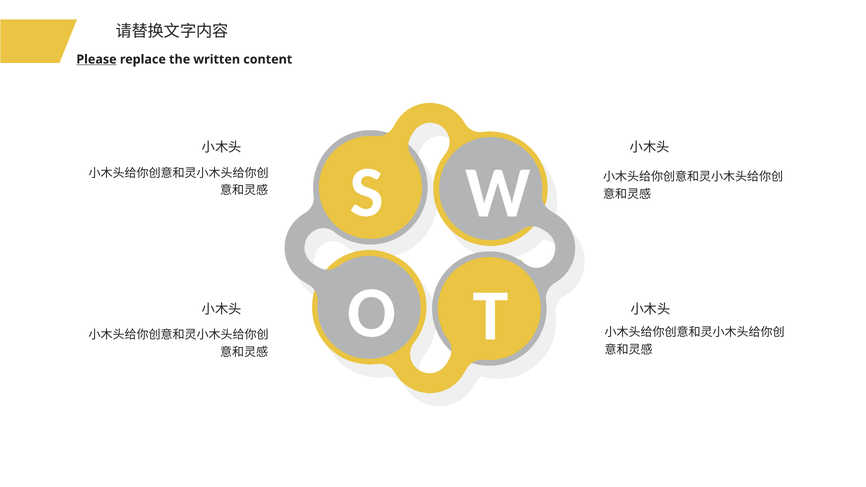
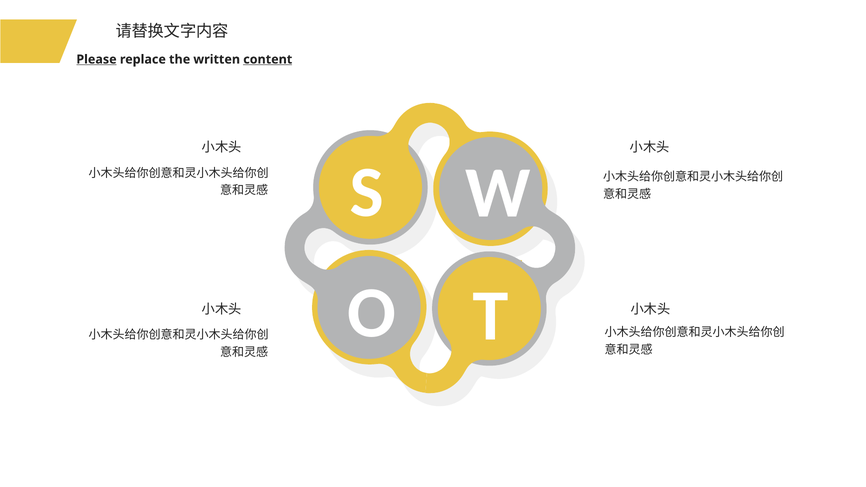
content underline: none -> present (268, 59)
